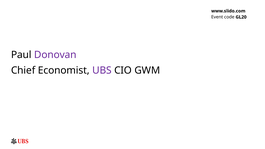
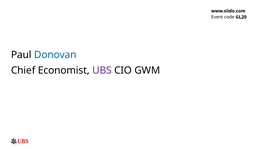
Donovan colour: purple -> blue (55, 55)
